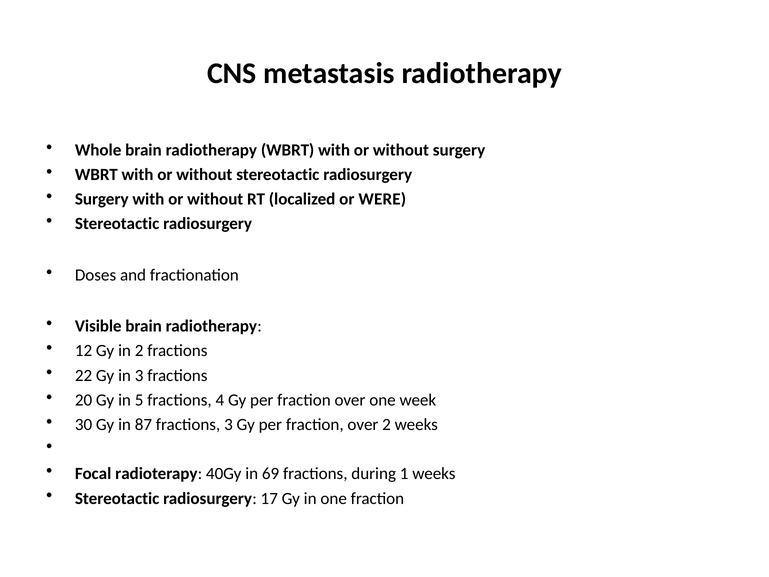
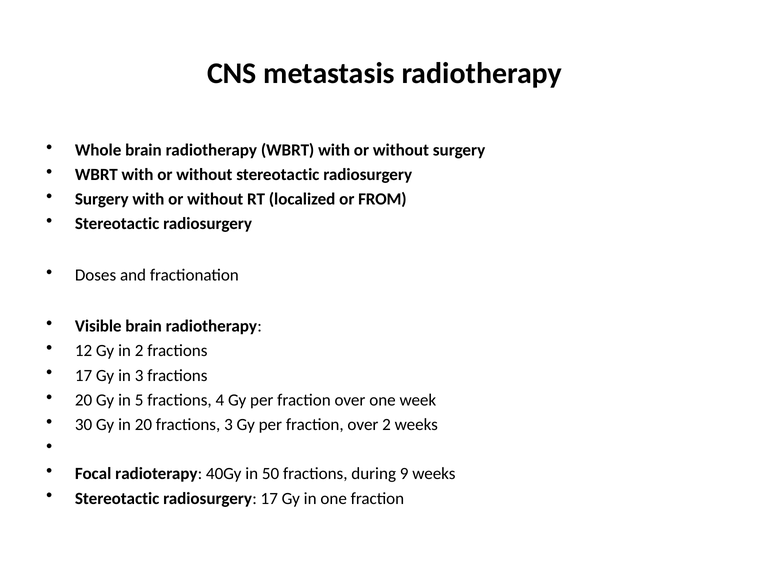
WERE: WERE -> FROM (382, 199)
22: 22 -> 17 (84, 375)
in 87: 87 -> 20 (143, 424)
69: 69 -> 50 (271, 474)
1: 1 -> 9 (404, 474)
